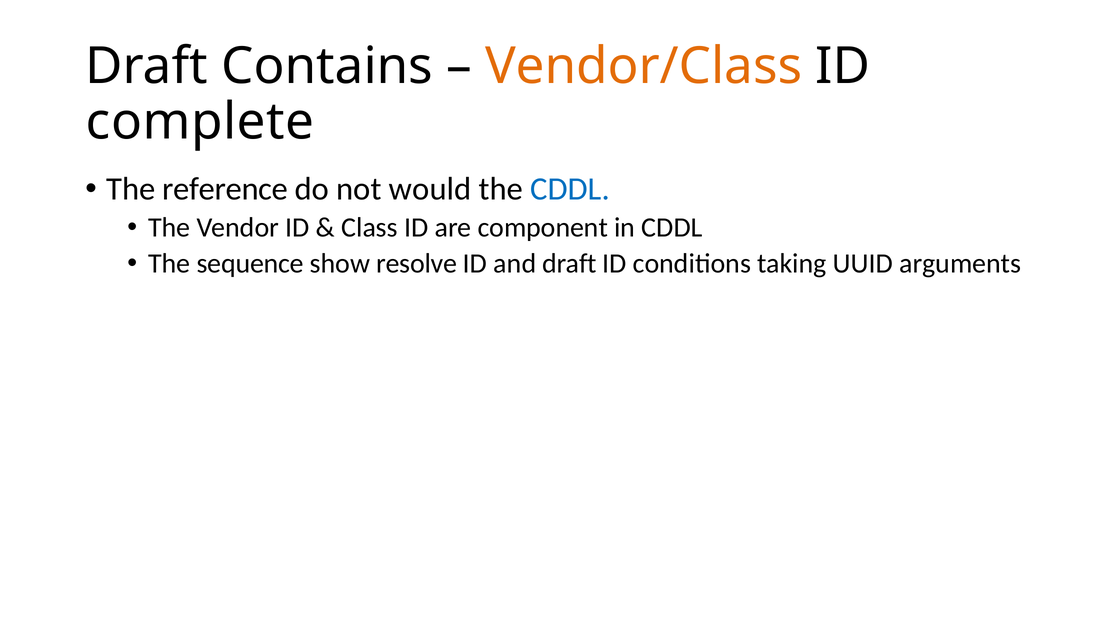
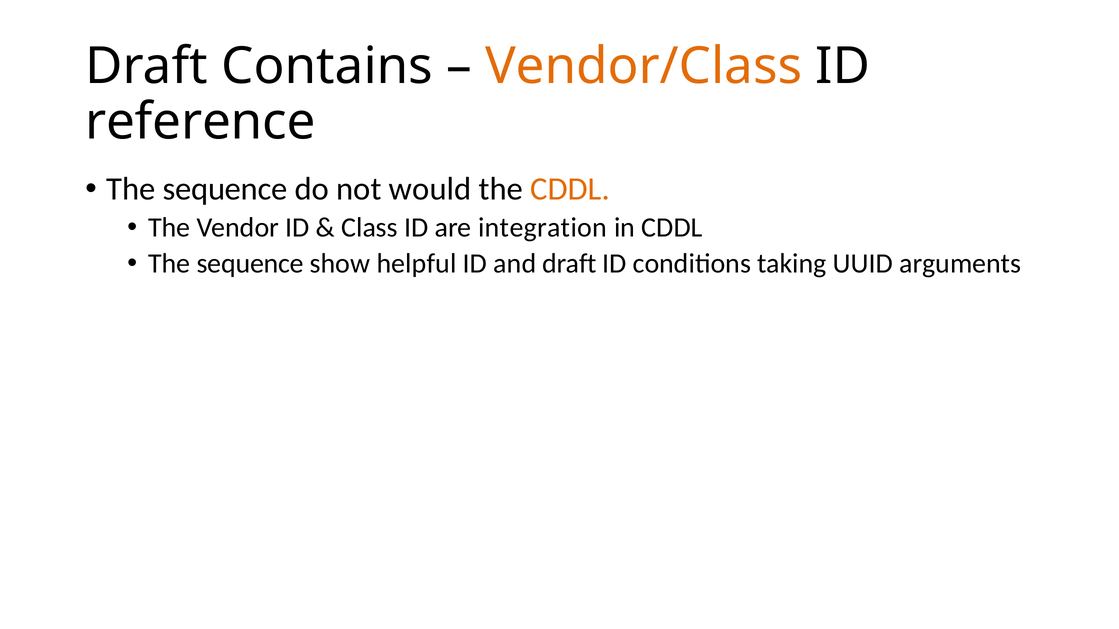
complete: complete -> reference (200, 122)
reference: reference -> sequence (225, 189)
CDDL colour: blue -> orange (570, 189)
component: component -> integration (543, 228)
resolve: resolve -> helpful (416, 264)
